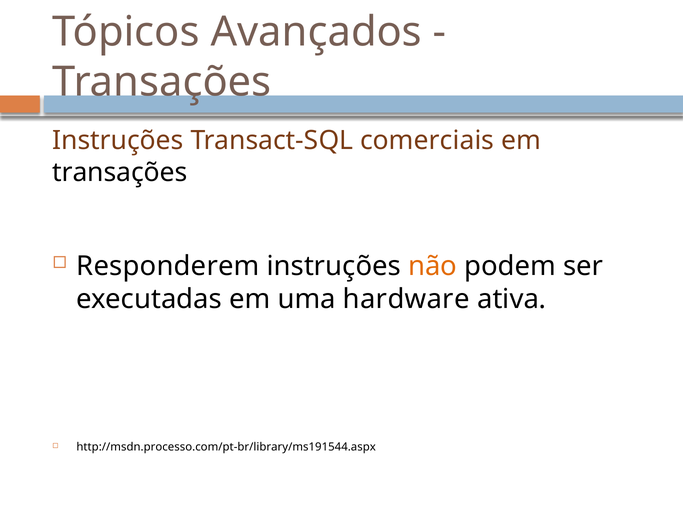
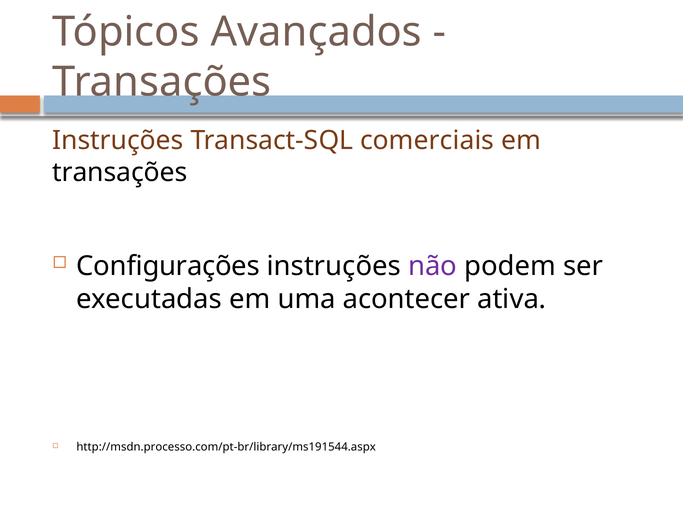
Responderem: Responderem -> Configurações (168, 266)
não colour: orange -> purple (433, 266)
hardware: hardware -> acontecer (406, 299)
